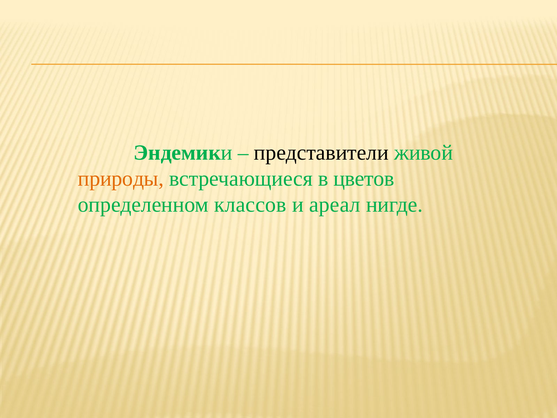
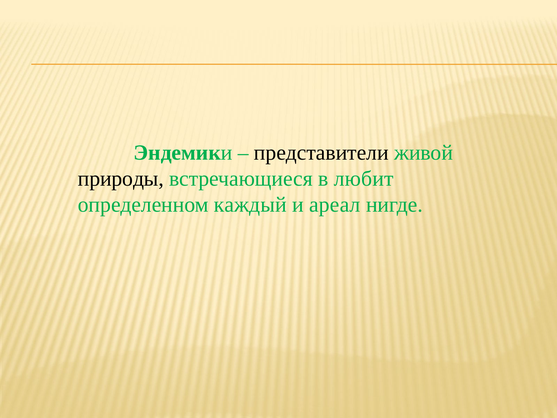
природы colour: orange -> black (121, 179)
цветов: цветов -> любит (364, 179)
классов: классов -> каждый (250, 205)
